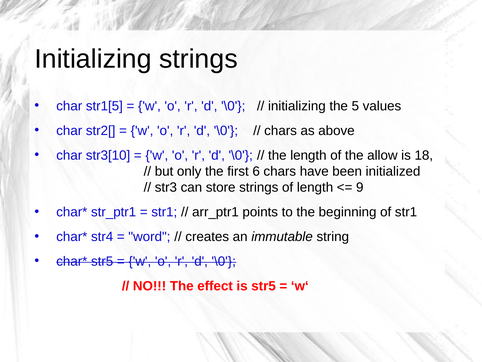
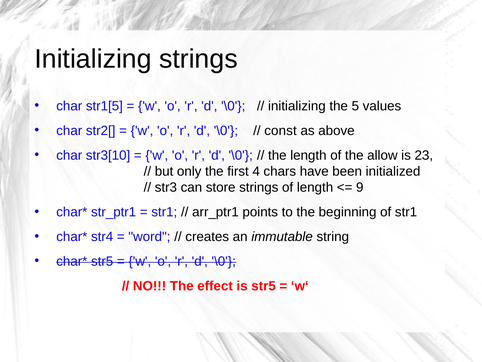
chars: chars -> const (280, 130)
18: 18 -> 23 (424, 155)
6: 6 -> 4 (256, 171)
